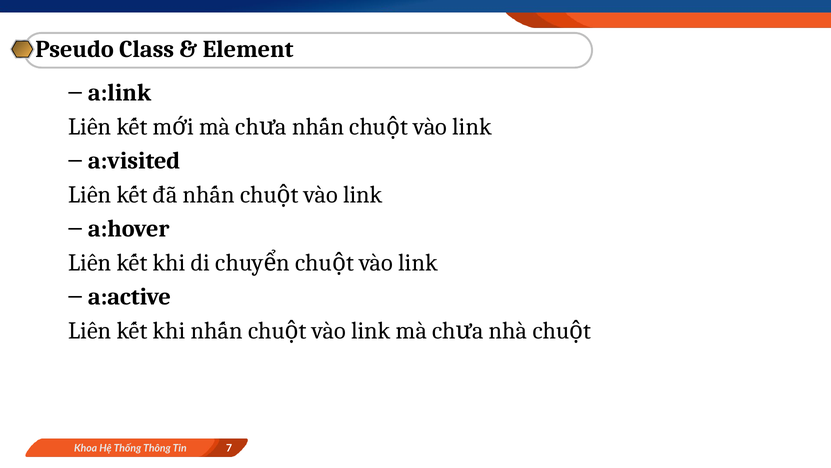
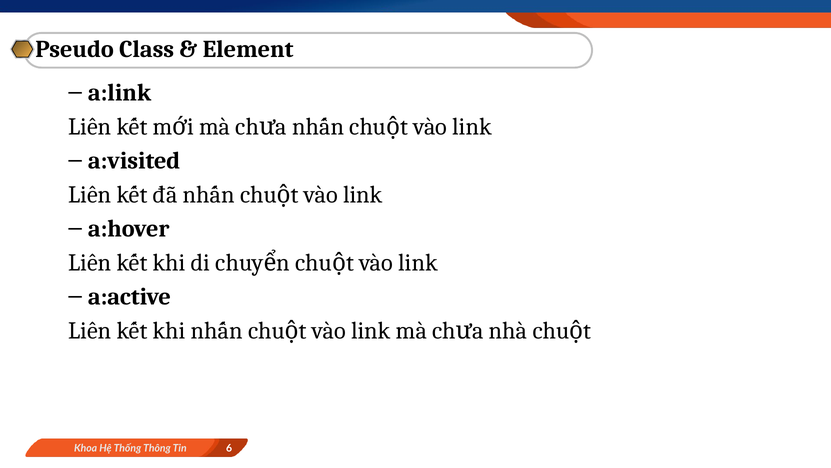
7: 7 -> 6 (229, 448)
